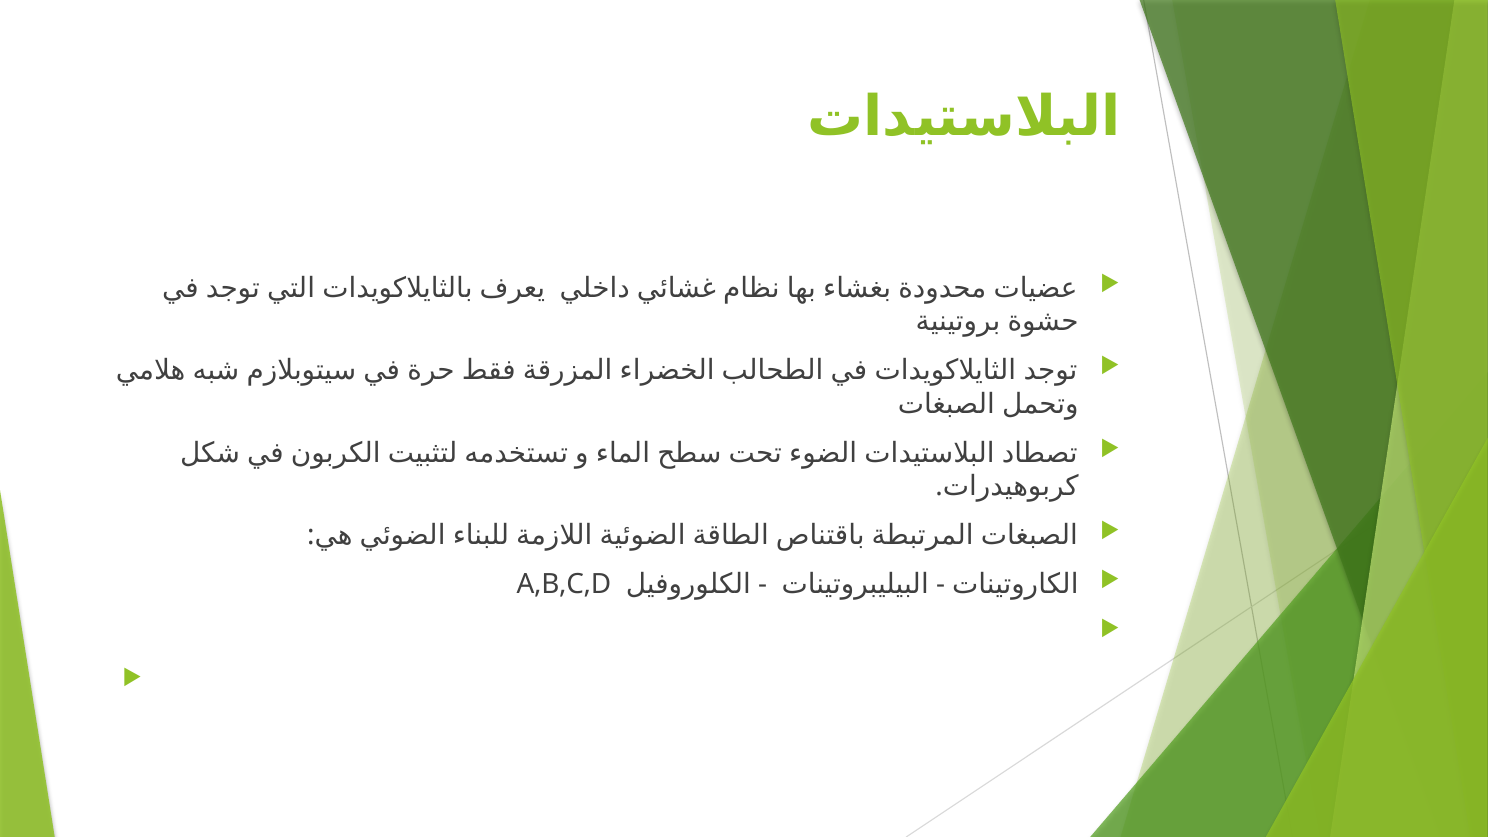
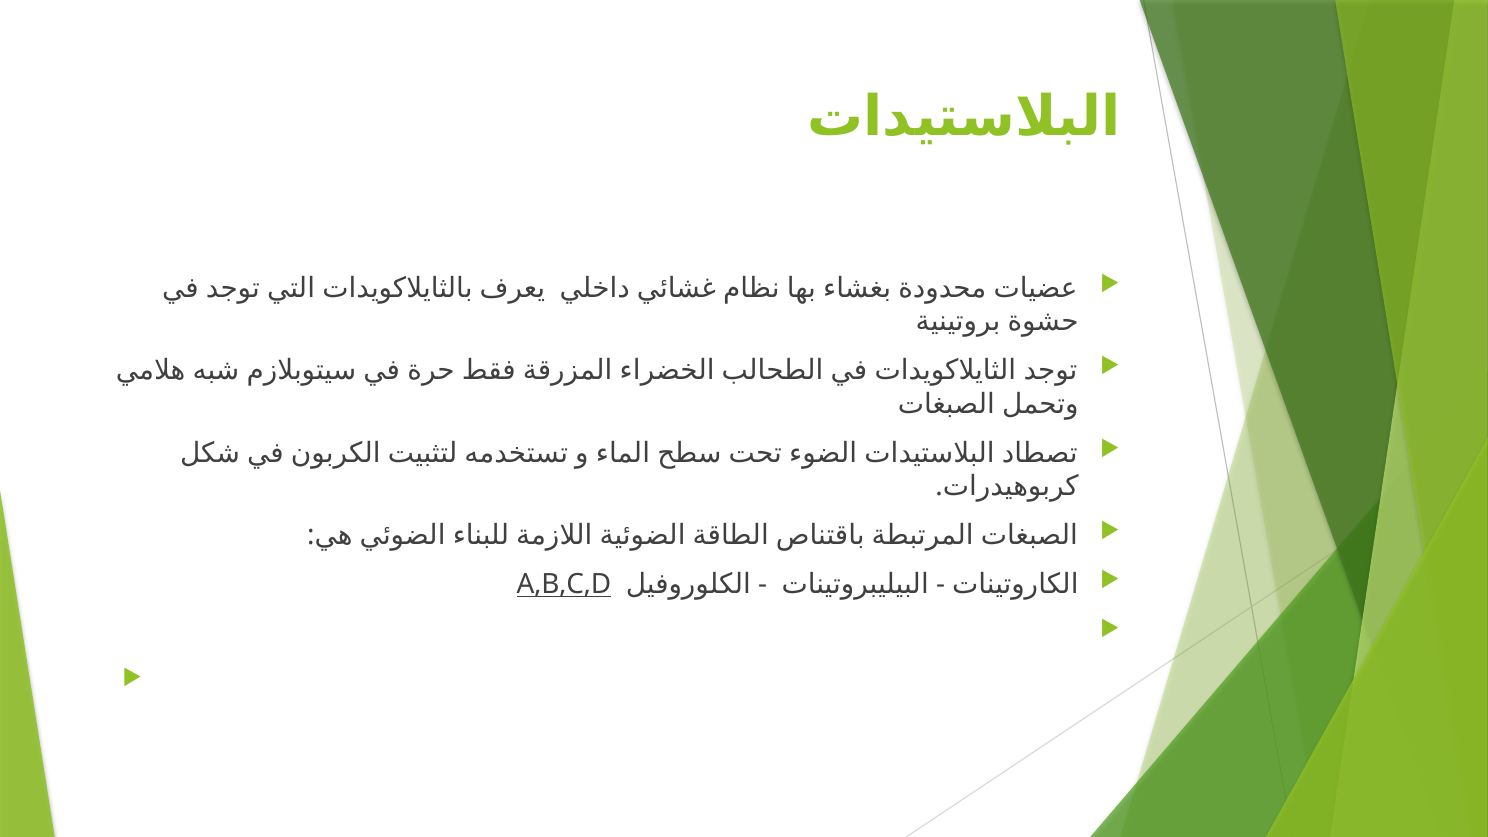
A,B,C,D underline: none -> present (564, 584)
